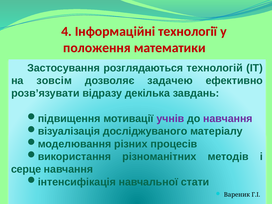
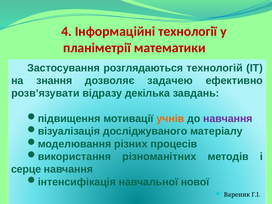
положення: положення -> планiметрiї (97, 48)
зовсім: зовсім -> знання (54, 81)
учнiв colour: purple -> orange (170, 119)
стати: стати -> нової (195, 182)
